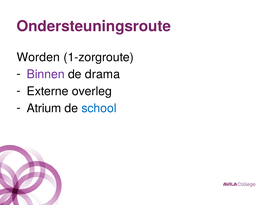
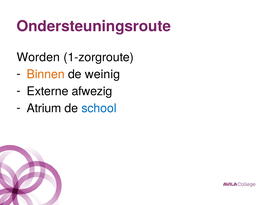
Binnen colour: purple -> orange (46, 75)
drama: drama -> weinig (102, 75)
overleg: overleg -> afwezig (92, 92)
